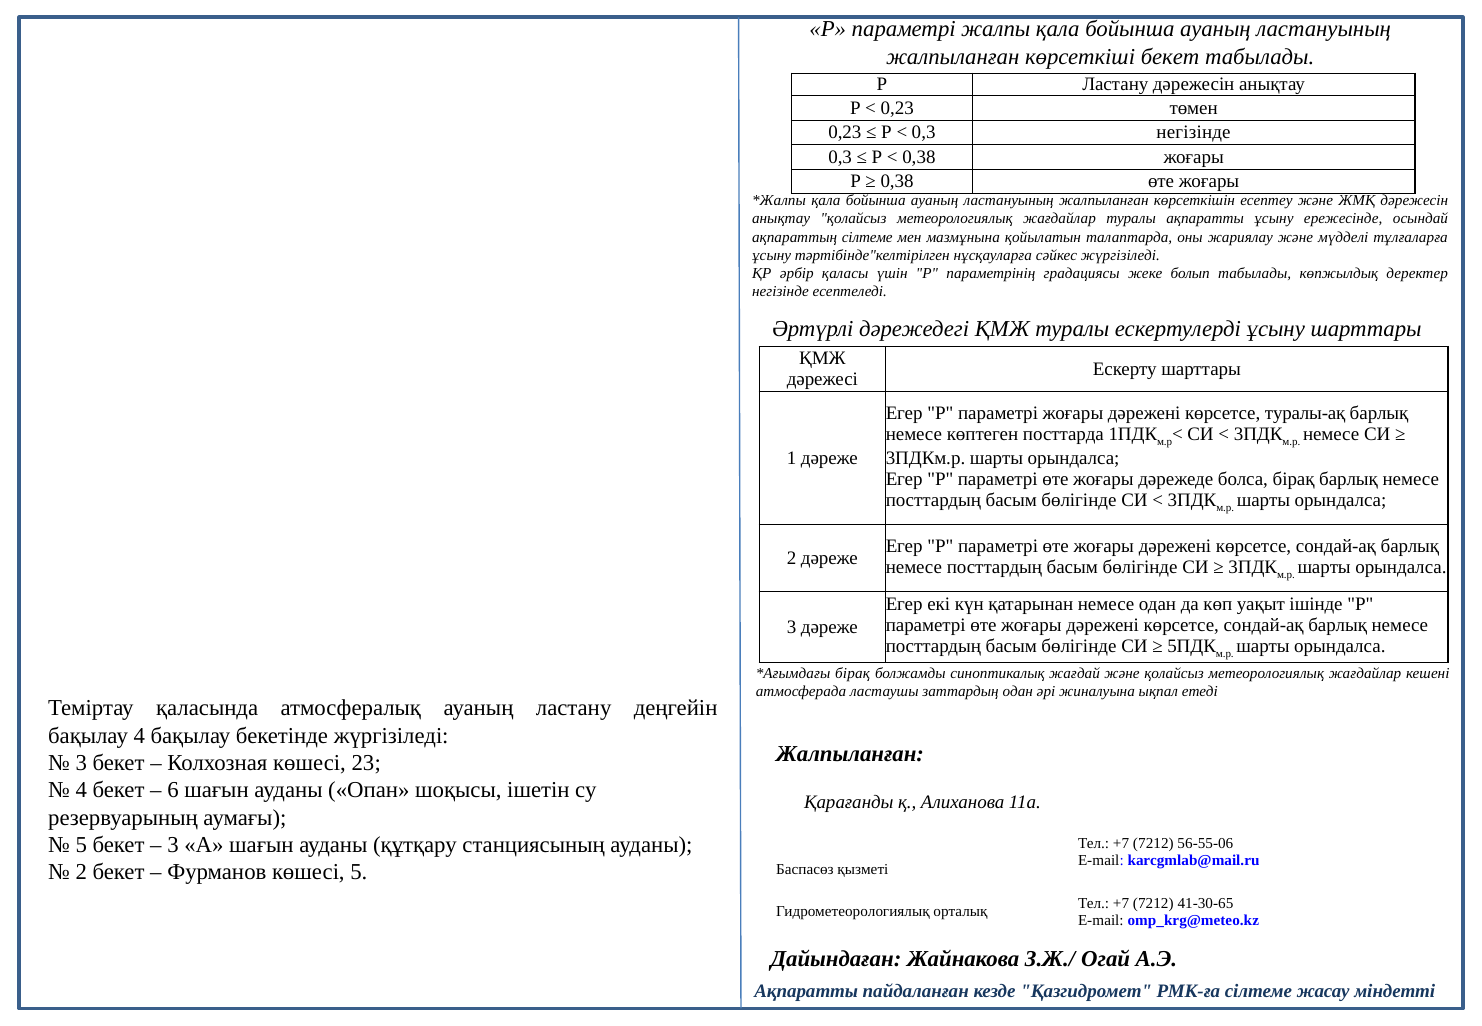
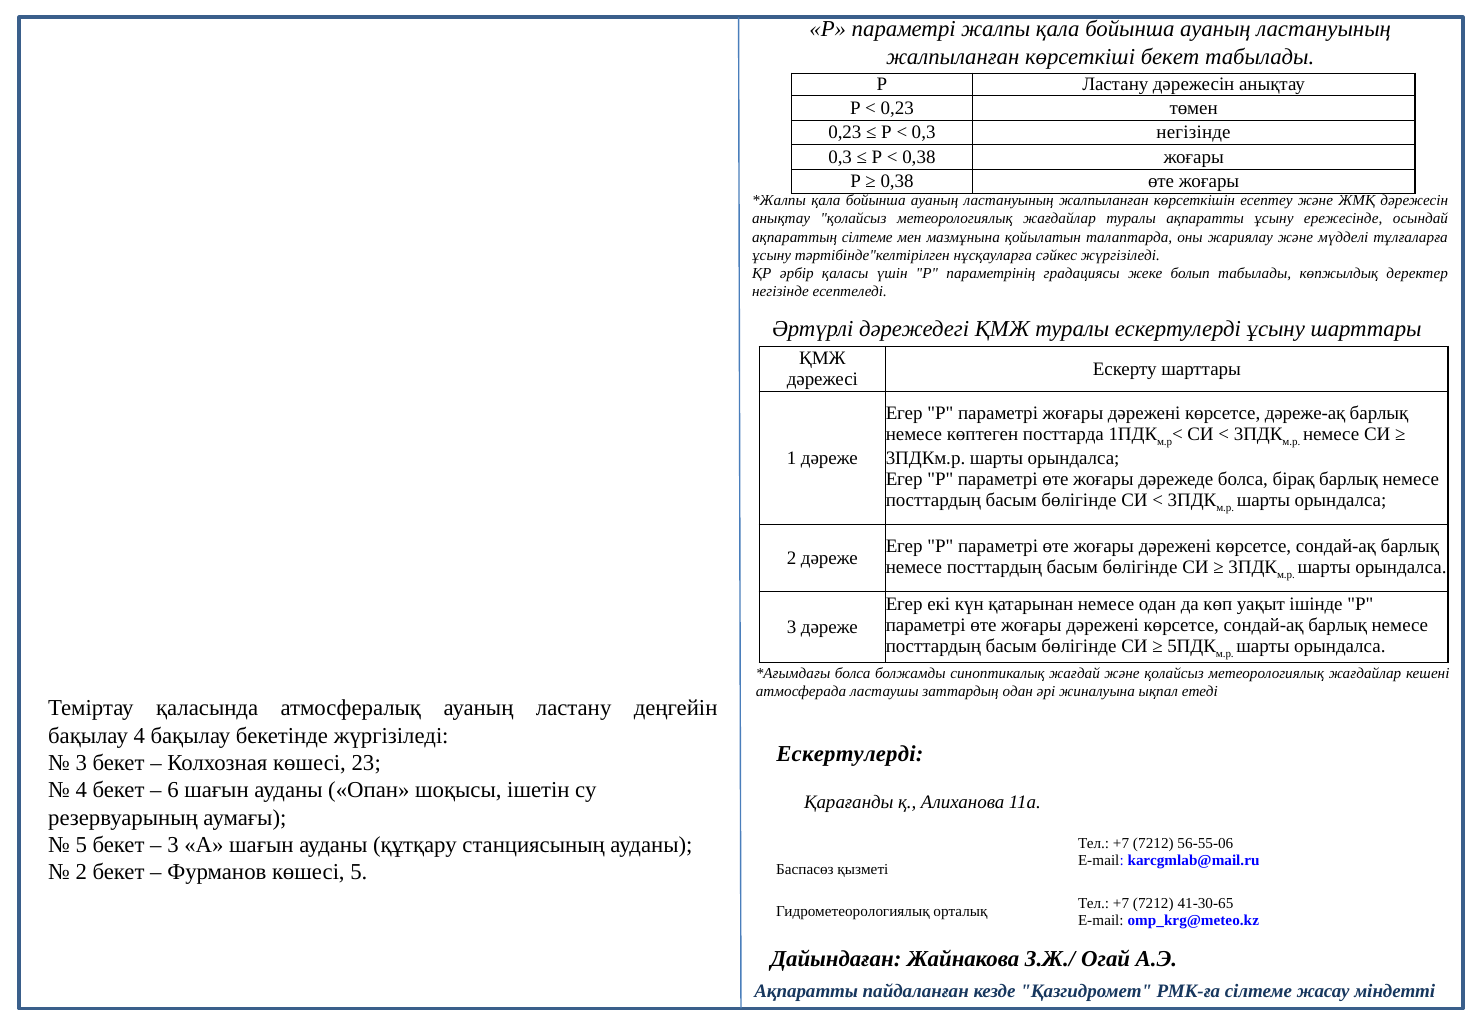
туралы-ақ: туралы-ақ -> дәреже-ақ (1305, 413)
бірақ: бірақ -> болса (853, 673)
Жалпыланған: Жалпыланған -> Ескертулерді (850, 754)
